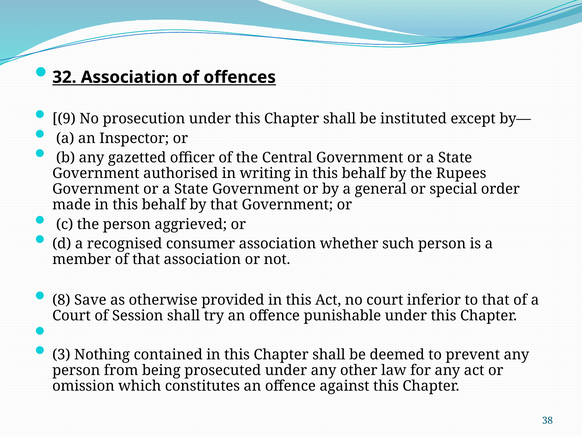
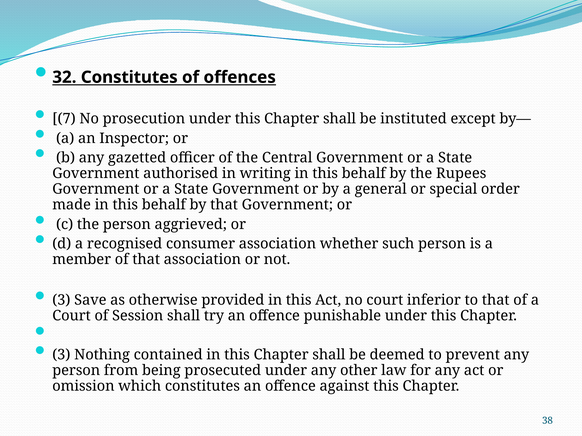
32 Association: Association -> Constitutes (129, 77)
9: 9 -> 7 (64, 119)
8: 8 -> 3 (61, 300)
